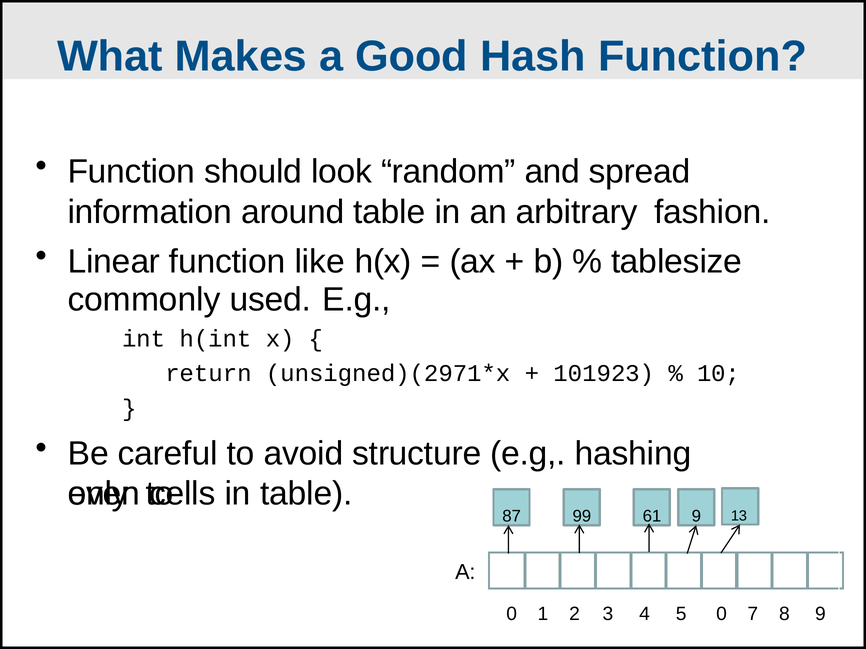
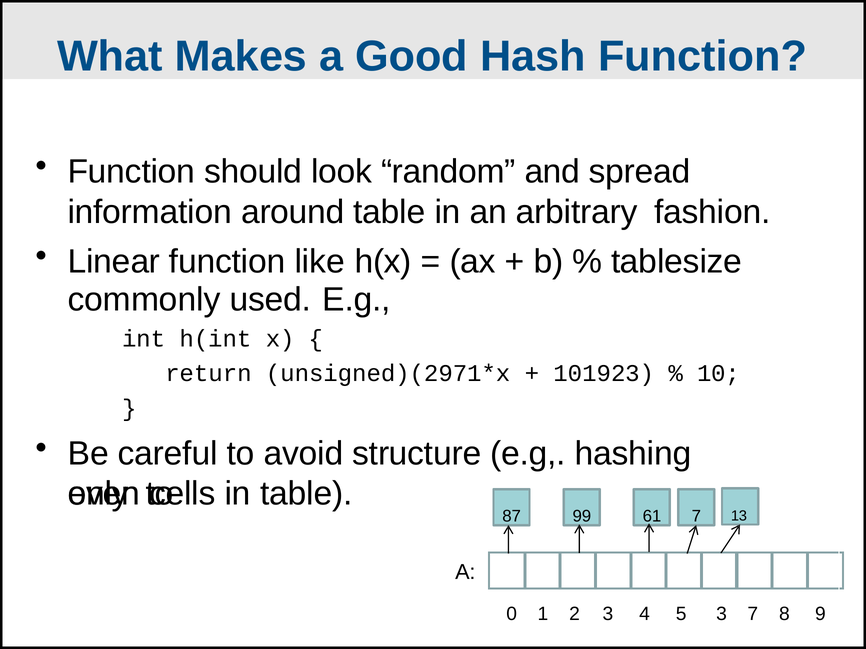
61 9: 9 -> 7 (696, 517)
5 0: 0 -> 3 (722, 614)
